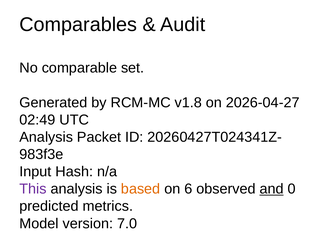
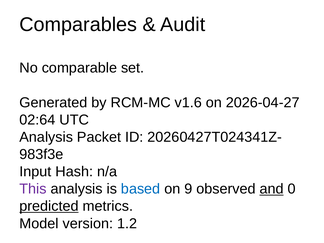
v1.8: v1.8 -> v1.6 (188, 103)
02:49: 02:49 -> 02:64 (37, 120)
based colour: orange -> blue (141, 189)
6: 6 -> 9 (188, 189)
predicted underline: none -> present (49, 206)
7.0: 7.0 -> 1.2 (127, 224)
